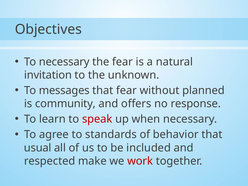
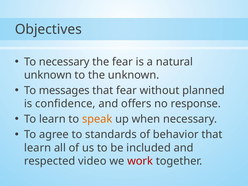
invitation: invitation -> unknown (48, 75)
community: community -> confidence (65, 104)
speak colour: red -> orange (97, 119)
usual: usual -> learn (38, 148)
make: make -> video (92, 161)
